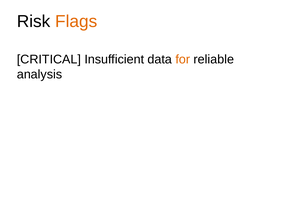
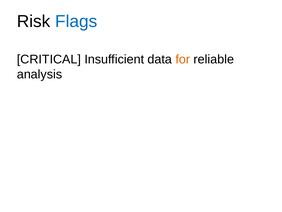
Flags colour: orange -> blue (76, 21)
